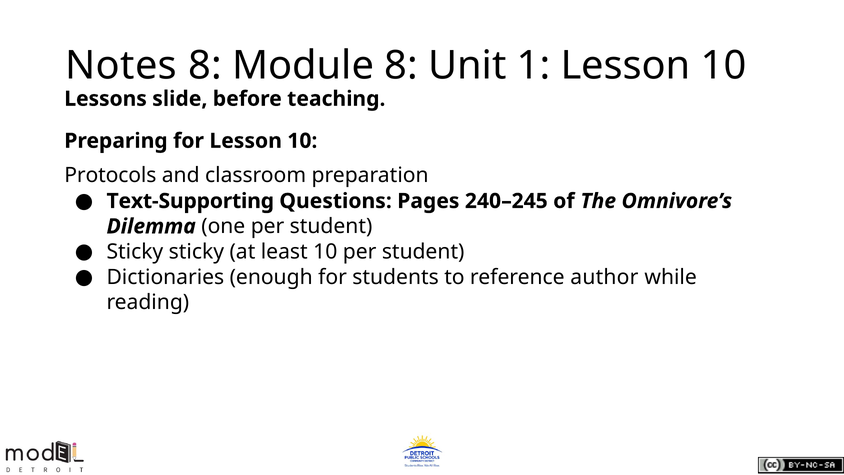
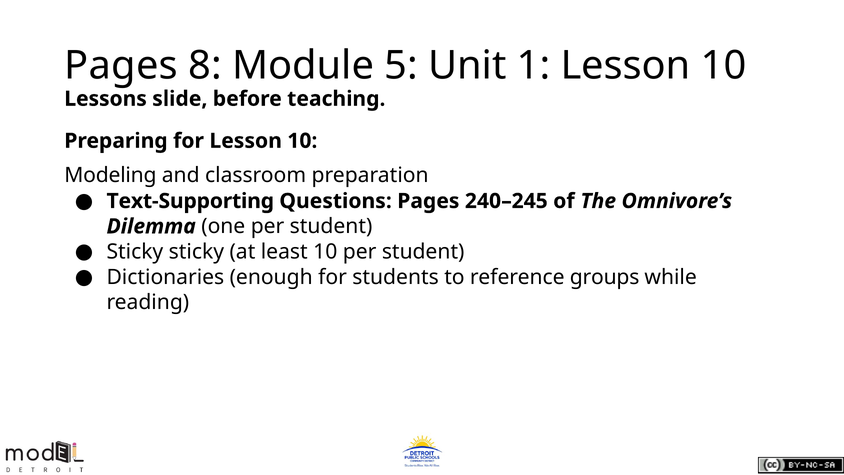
Notes: Notes -> Pages (121, 66)
Module 8: 8 -> 5 (401, 66)
Protocols: Protocols -> Modeling (110, 175)
author: author -> groups (605, 277)
